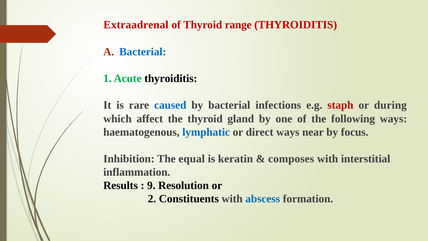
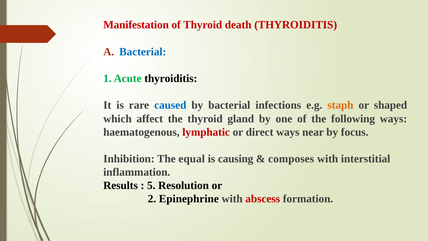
Extraadrenal: Extraadrenal -> Manifestation (136, 25)
range: range -> death (238, 25)
staph colour: red -> orange (340, 105)
during: during -> shaped (391, 105)
lymphatic colour: blue -> red (206, 132)
keratin: keratin -> causing (236, 159)
9: 9 -> 5 (151, 185)
Constituents: Constituents -> Epinephrine (189, 199)
abscess colour: blue -> red (263, 199)
